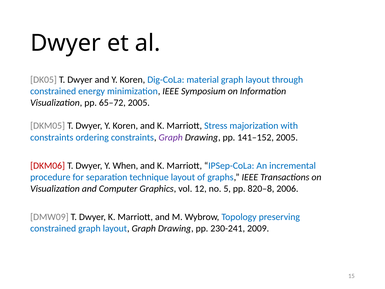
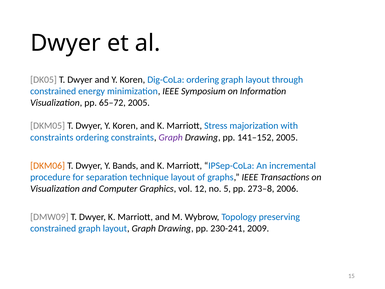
Dig-CoLa material: material -> ordering (203, 80)
DKM06 colour: red -> orange (48, 165)
When: When -> Bands (125, 165)
820–8: 820–8 -> 273–8 (261, 189)
